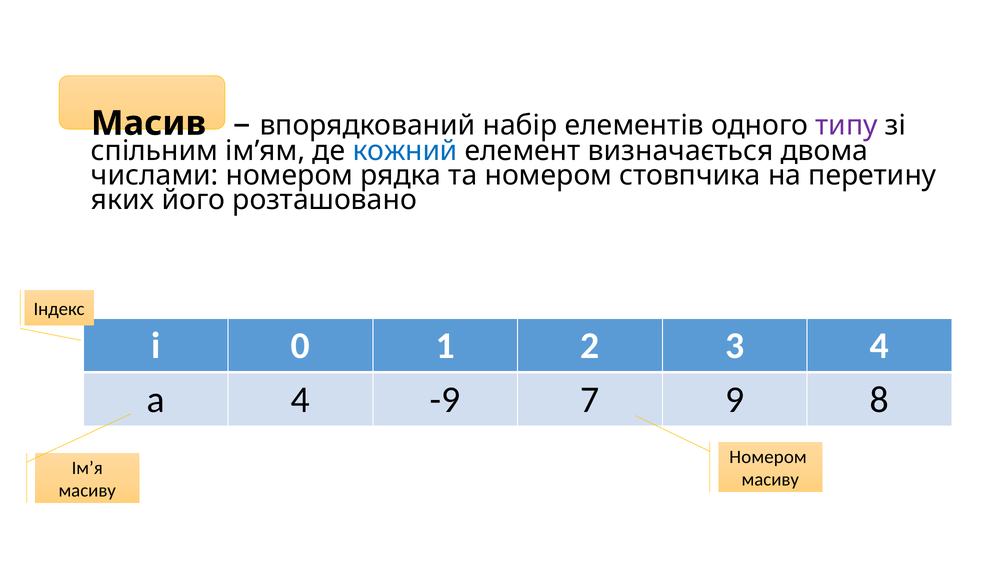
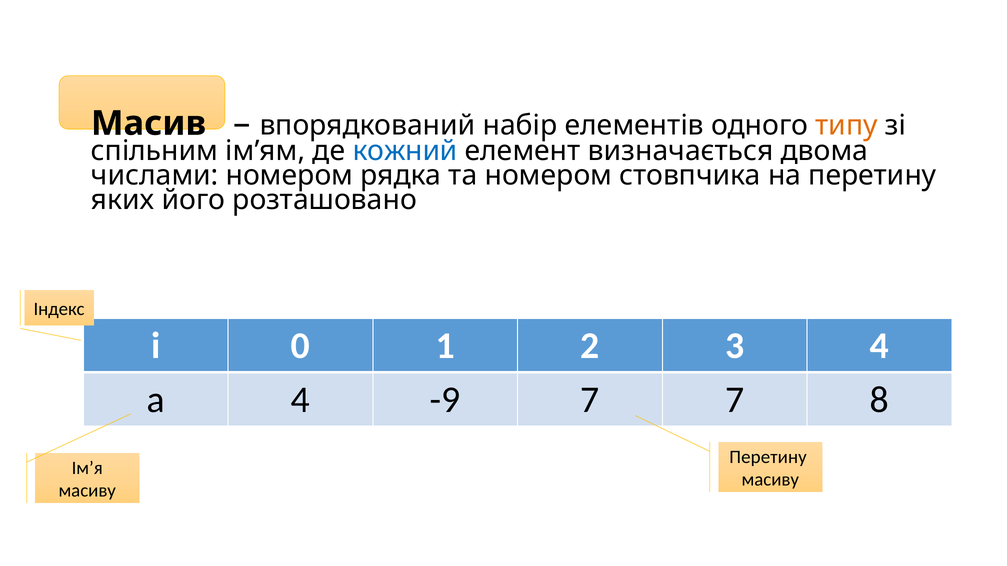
типу colour: purple -> orange (846, 126)
7 9: 9 -> 7 (735, 400)
Номером: Номером -> Перетину (768, 457)
